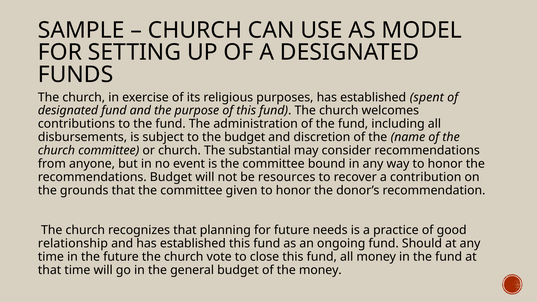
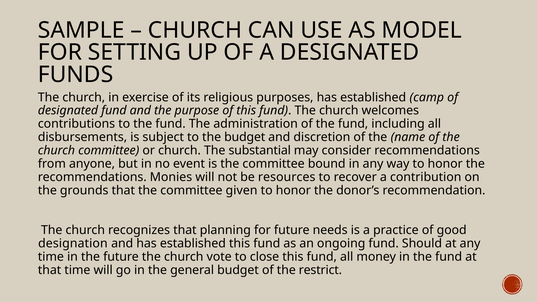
spent: spent -> camp (427, 97)
recommendations Budget: Budget -> Monies (171, 177)
relationship: relationship -> designation (73, 244)
the money: money -> restrict (320, 270)
